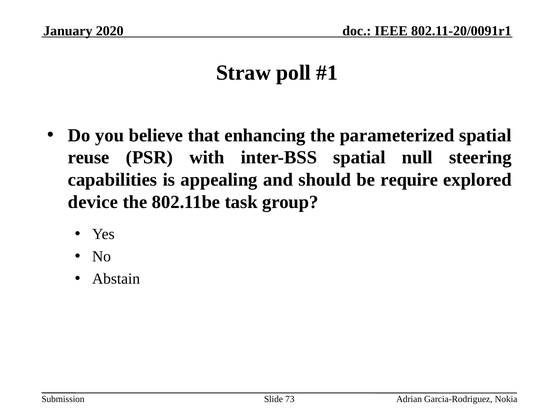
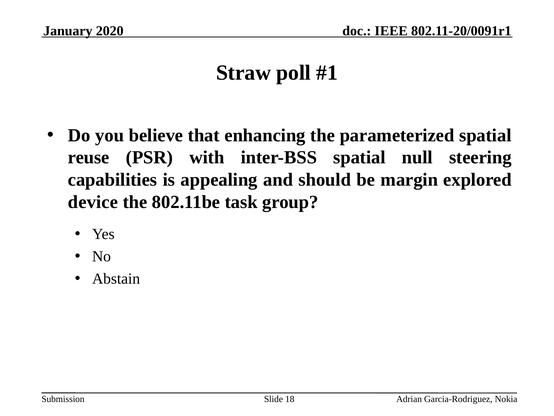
require: require -> margin (409, 180)
73: 73 -> 18 (290, 398)
